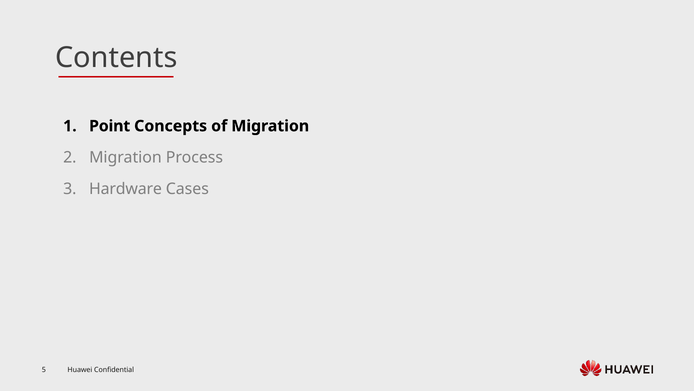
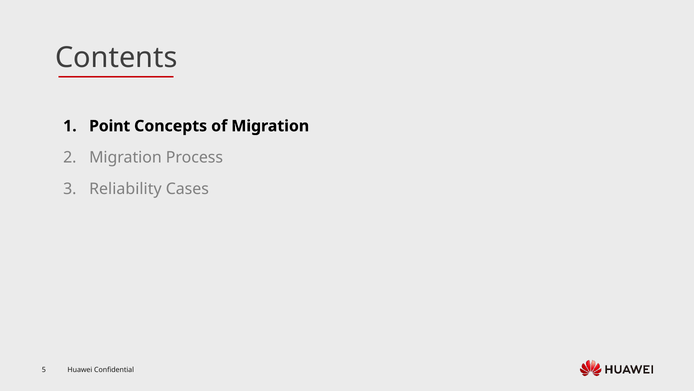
Hardware: Hardware -> Reliability (125, 189)
